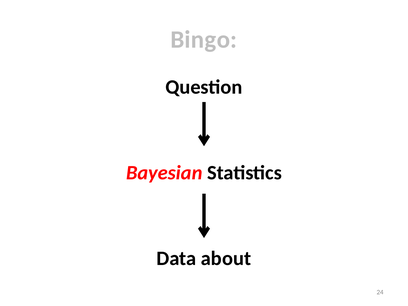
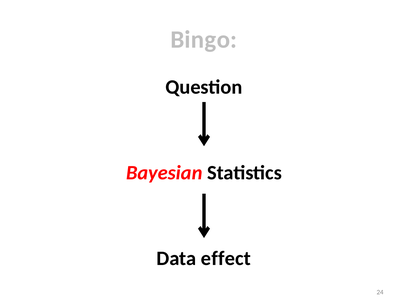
about: about -> effect (226, 258)
